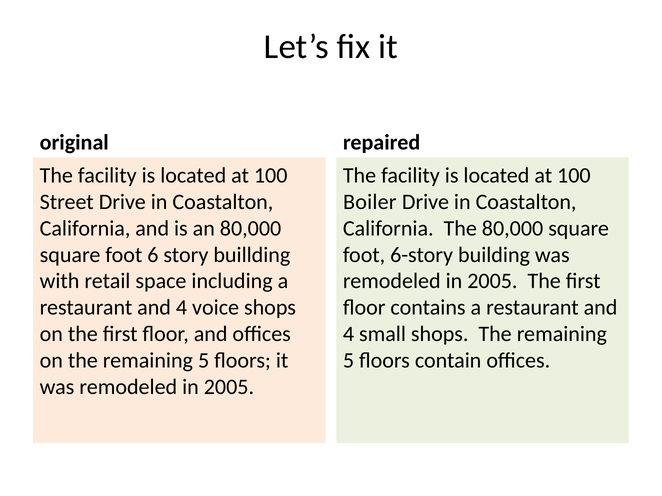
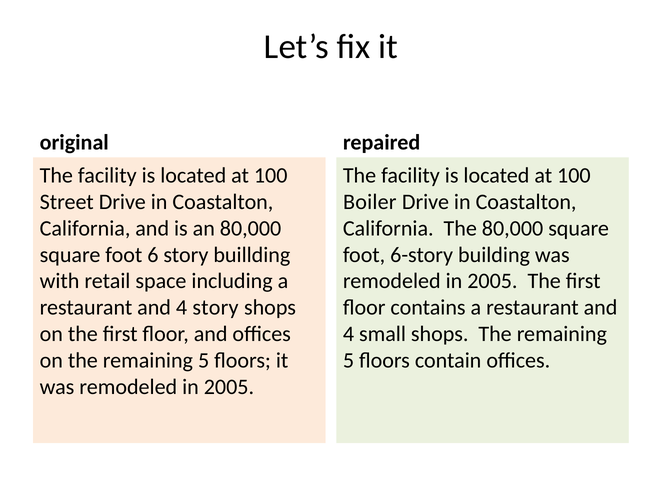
4 voice: voice -> story (215, 308)
